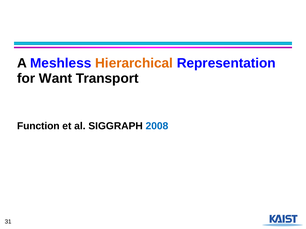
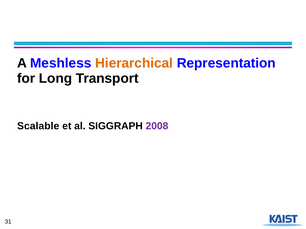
Want: Want -> Long (56, 79)
Function: Function -> Scalable (38, 126)
2008 colour: blue -> purple (157, 126)
